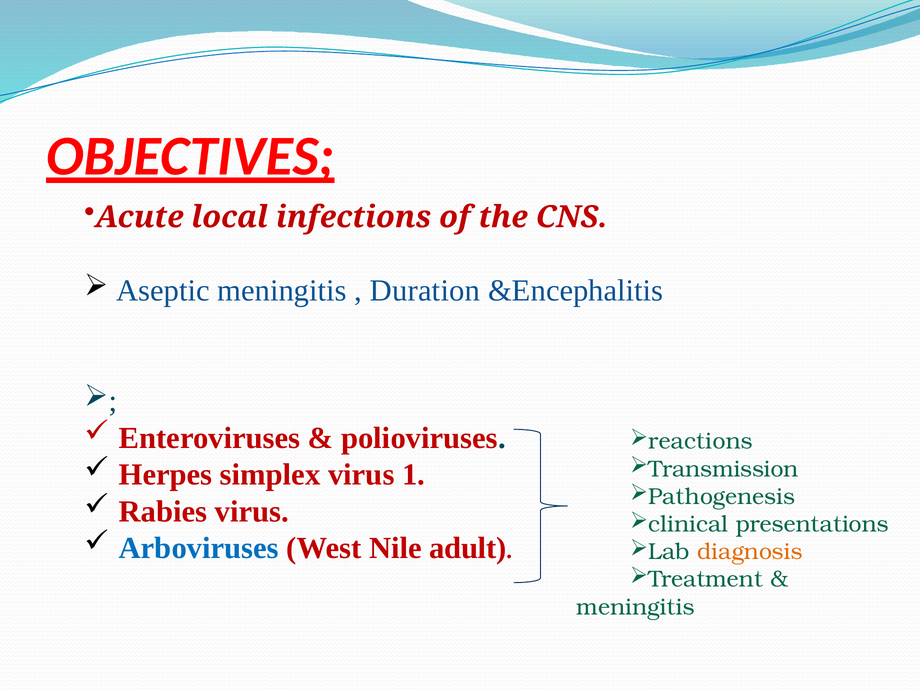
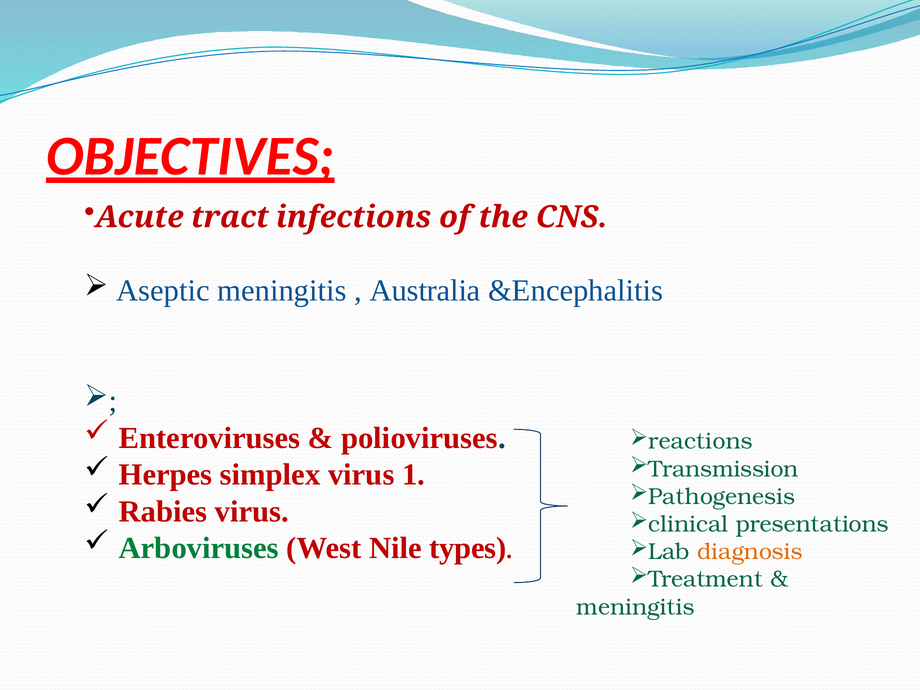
local: local -> tract (230, 217)
Duration: Duration -> Australia (425, 291)
Arboviruses colour: blue -> green (199, 548)
adult: adult -> types (468, 548)
